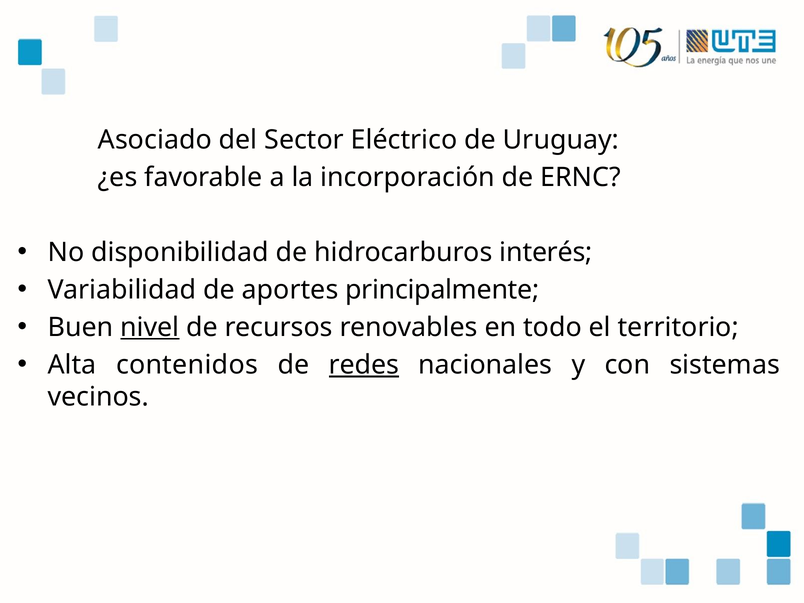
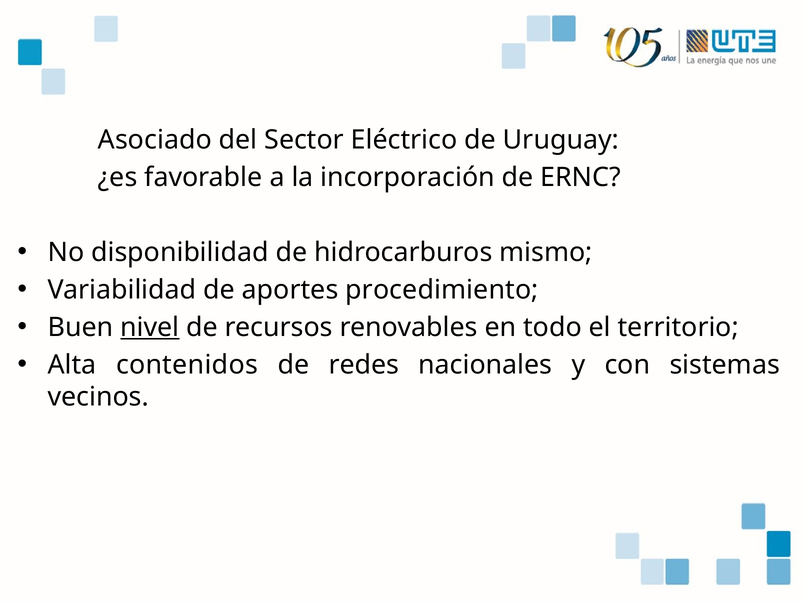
interés: interés -> mismo (546, 252)
principalmente: principalmente -> procedimiento (442, 290)
redes underline: present -> none (364, 365)
